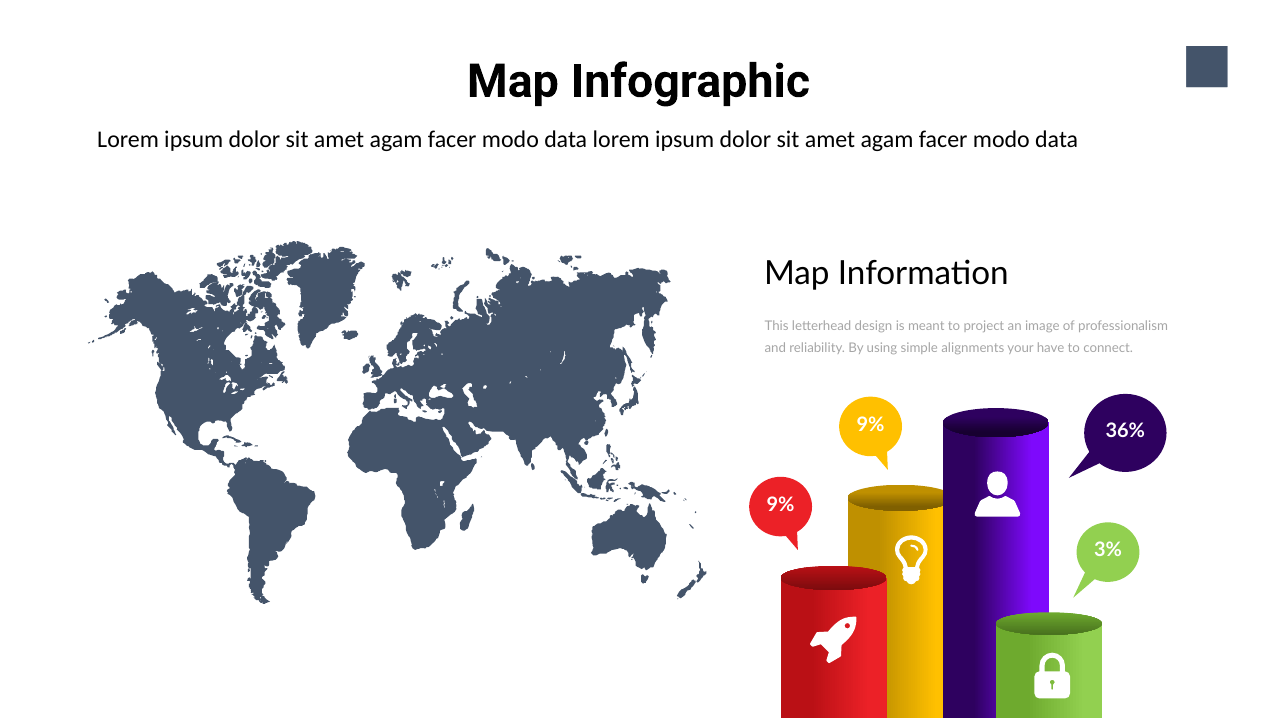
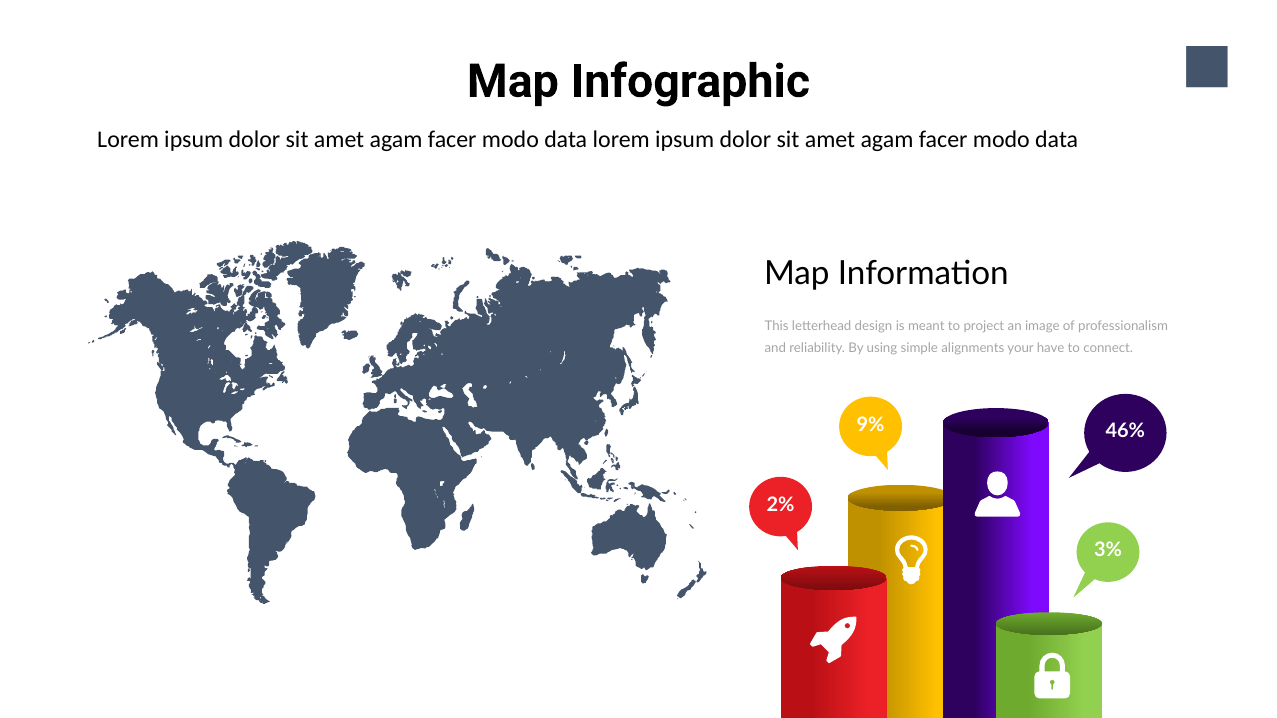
36%: 36% -> 46% (1125, 431)
9%: 9% -> 2% (781, 505)
